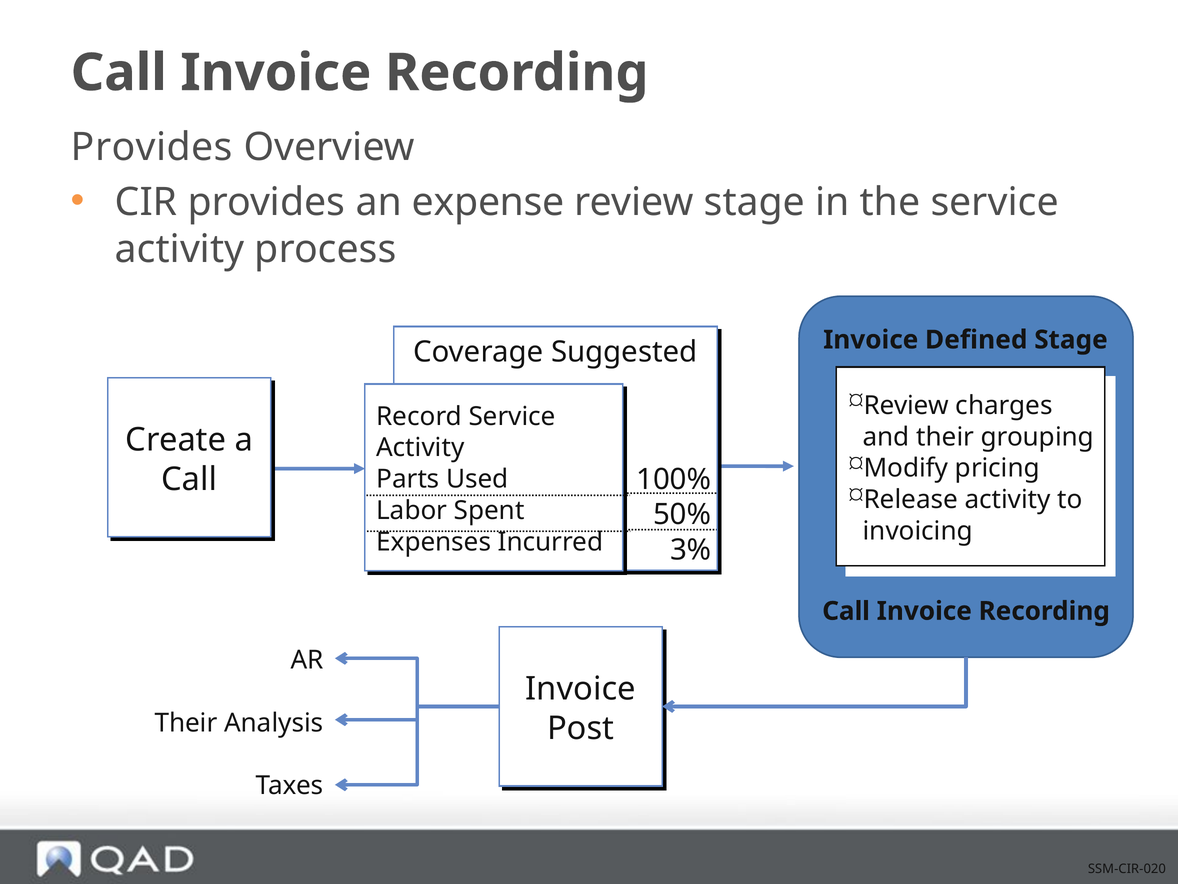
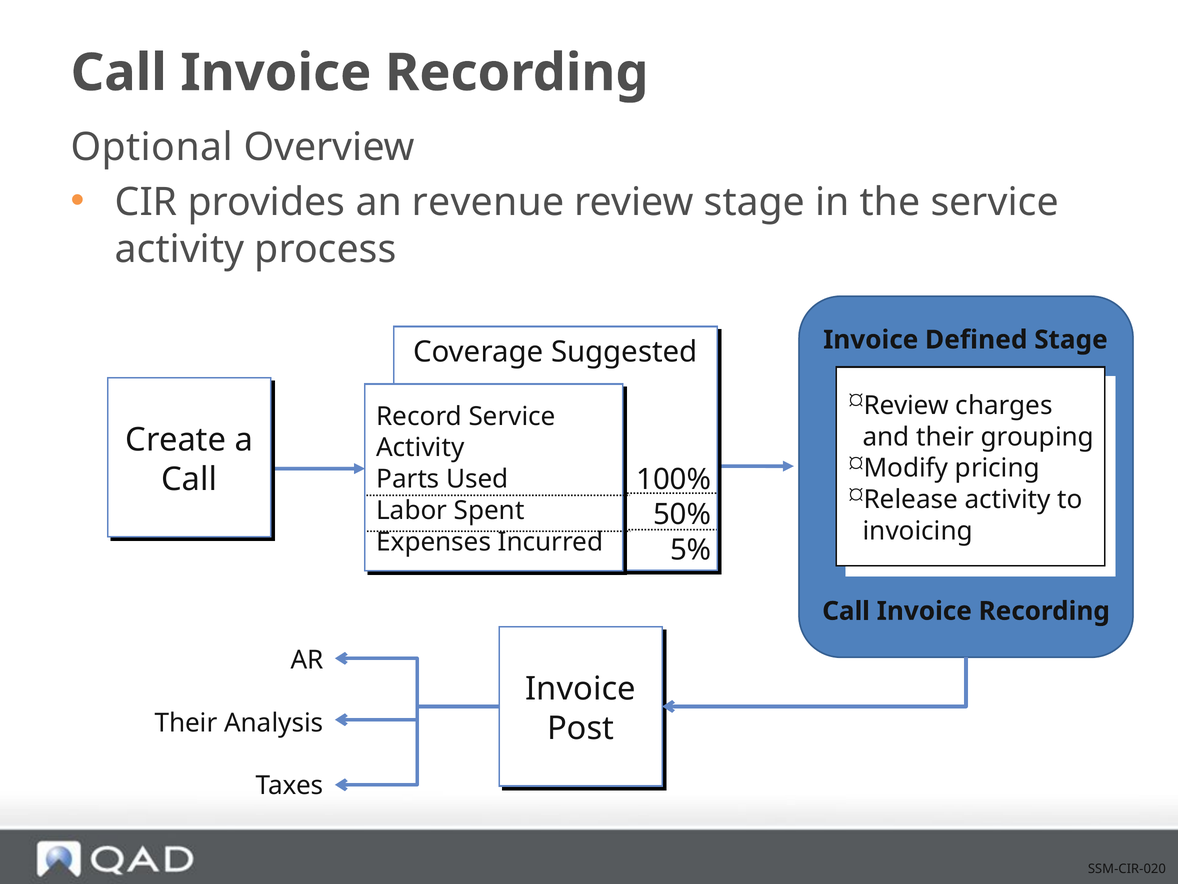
Provides: Provides -> Optional (152, 147)
expense: expense -> revenue (488, 202)
3%: 3% -> 5% (691, 550)
